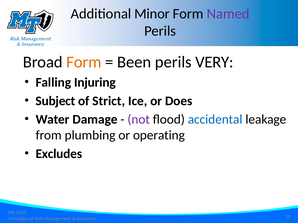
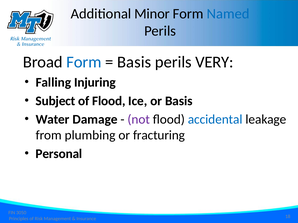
Named colour: purple -> blue (228, 14)
Form colour: orange -> blue (84, 62)
Been: Been -> Basis (134, 62)
of Strict: Strict -> Flood (109, 101)
or Does: Does -> Basis (179, 101)
operating: operating -> fracturing (159, 136)
Excludes: Excludes -> Personal (59, 154)
